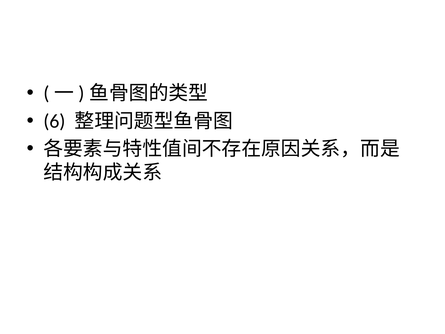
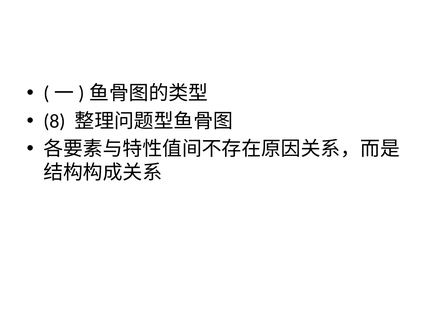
6: 6 -> 8 (54, 121)
